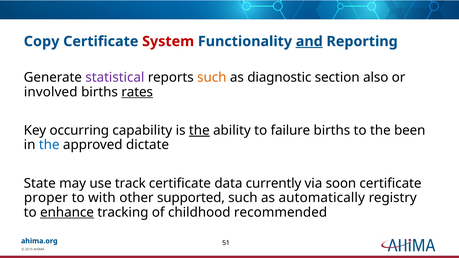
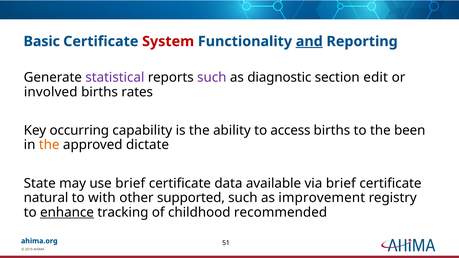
Copy: Copy -> Basic (42, 41)
such colour: orange -> purple (212, 78)
also: also -> edit (376, 78)
rates underline: present -> none (137, 92)
the underline: present -> none (199, 131)
failure: failure -> access (290, 131)
the colour: blue -> orange (49, 145)
use track: track -> brief (130, 184)
currently: currently -> available (274, 184)
via soon: soon -> brief (341, 184)
proper: proper -> natural (46, 198)
automatically: automatically -> improvement (322, 198)
